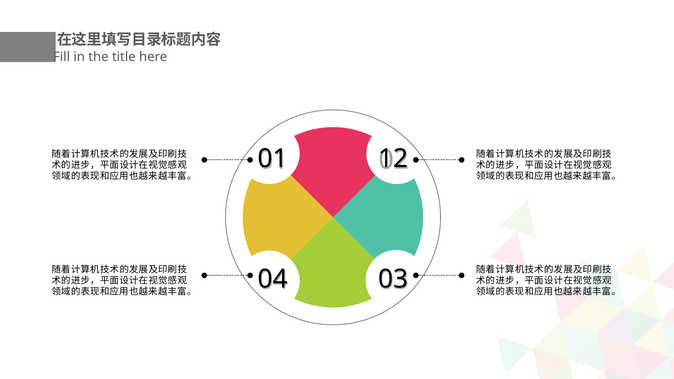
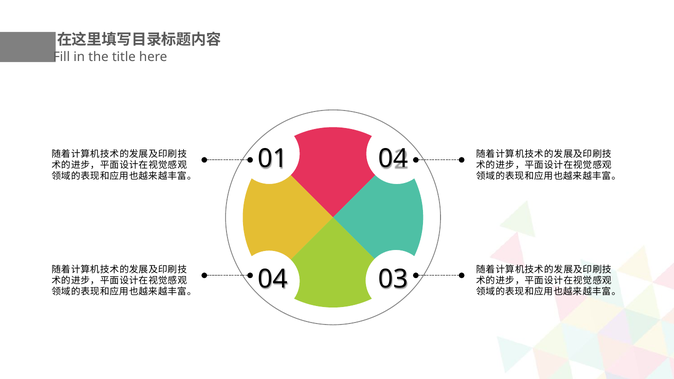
01 12: 12 -> 04 (393, 159)
